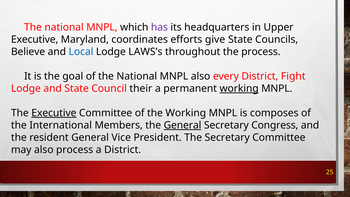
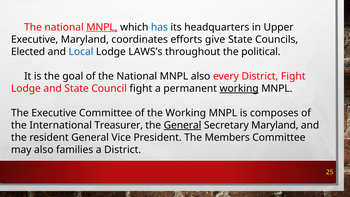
MNPL underline: none -> present (102, 27)
has colour: purple -> blue (159, 27)
Believe: Believe -> Elected (28, 52)
the process: process -> political (261, 52)
Council their: their -> fight (141, 88)
Executive underline: present -> none (54, 113)
Members: Members -> Treasurer (119, 125)
Secretary Congress: Congress -> Maryland (275, 125)
The Secretary: Secretary -> Members (227, 137)
also process: process -> families (75, 150)
